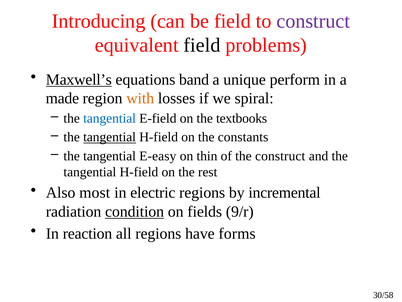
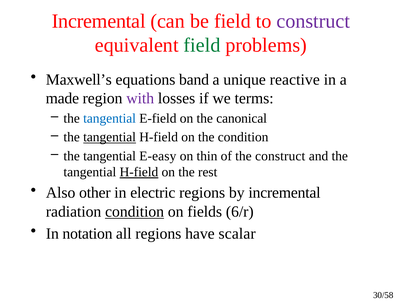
Introducing: Introducing -> Incremental (99, 21)
field colour: black -> green (202, 45)
Maxwell’s underline: present -> none (79, 79)
perform: perform -> reactive (295, 79)
with colour: orange -> purple (140, 98)
spiral: spiral -> terms (254, 98)
textbooks: textbooks -> canonical (242, 118)
the constants: constants -> condition (243, 137)
H-field underline: none -> present (139, 172)
most: most -> other (95, 193)
9/r: 9/r -> 6/r (240, 211)
reaction: reaction -> notation (88, 233)
forms: forms -> scalar (237, 233)
